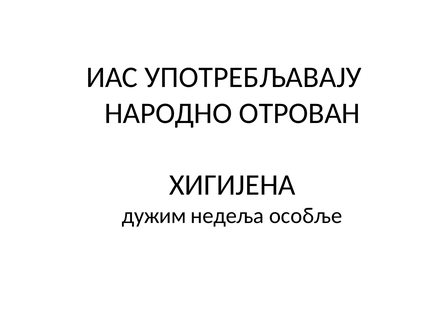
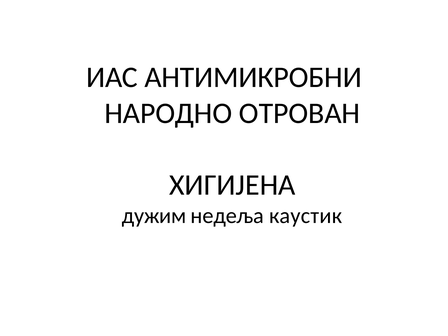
УПОТРЕБЉАВАЈУ: УПОТРЕБЉАВАЈУ -> АНТИМИКРОБНИ (253, 77)
особље: особље -> каустик (306, 216)
